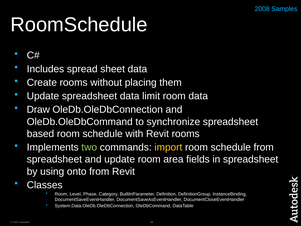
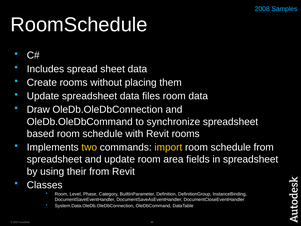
limit: limit -> files (151, 96)
two colour: light green -> yellow (89, 147)
onto: onto -> their (77, 171)
